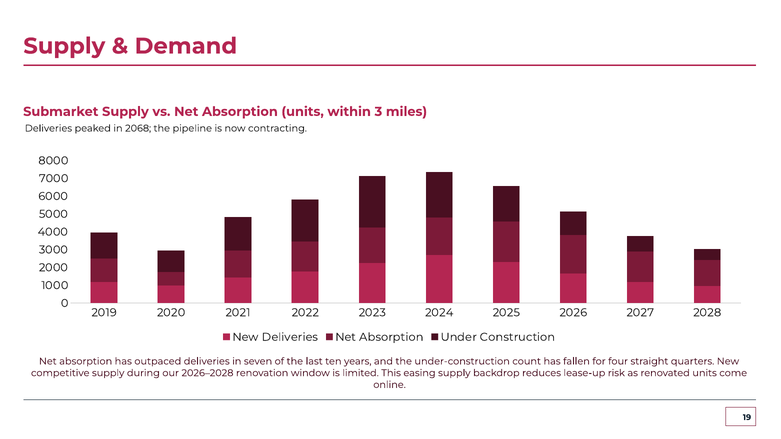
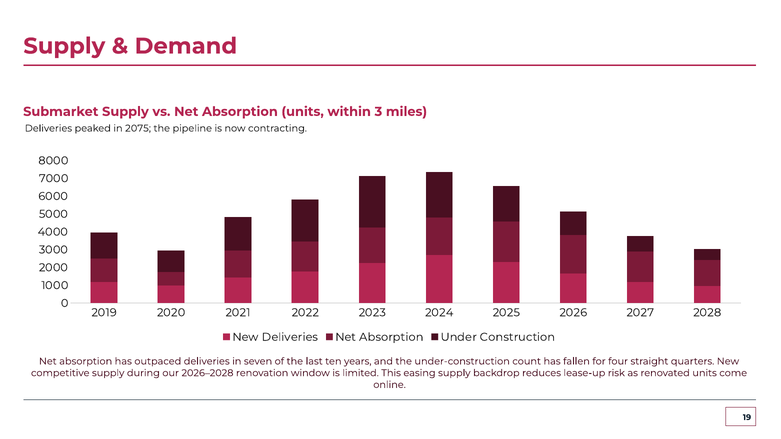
2068: 2068 -> 2075 (138, 128)
